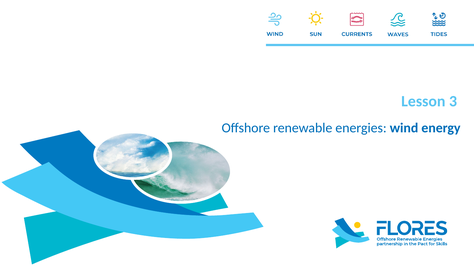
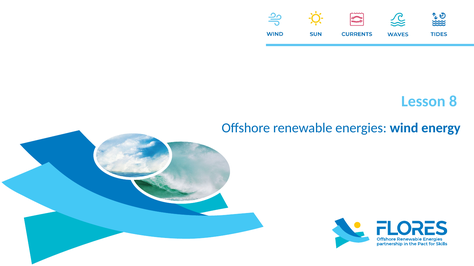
3: 3 -> 8 (453, 102)
